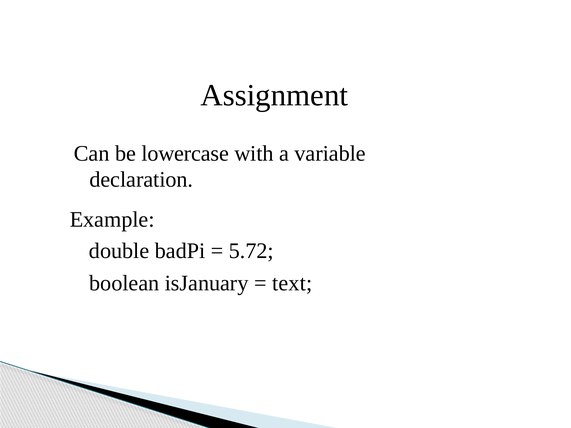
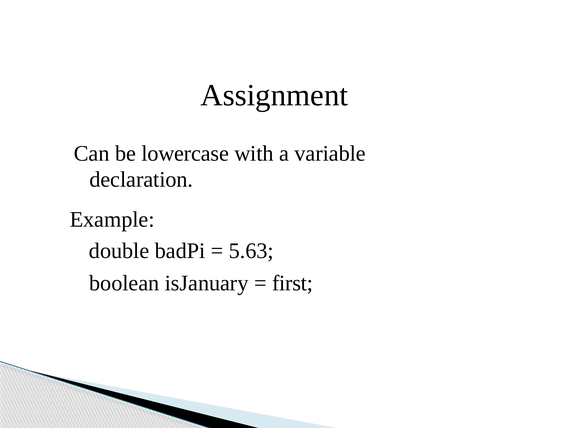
5.72: 5.72 -> 5.63 (251, 251)
text: text -> first (293, 283)
